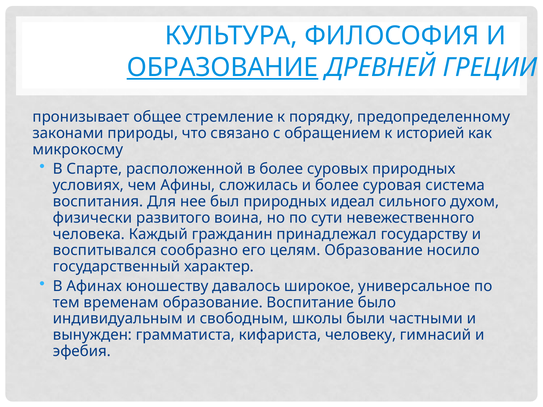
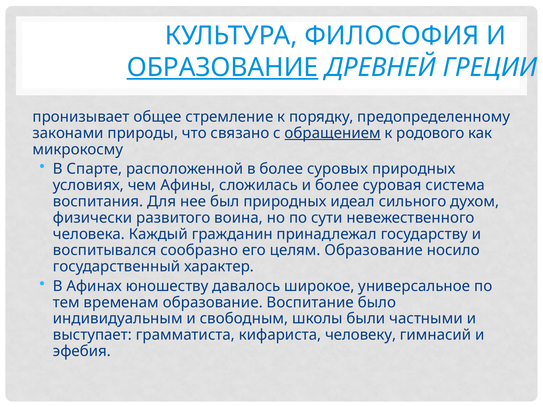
обращением underline: none -> present (333, 133)
историей: историей -> родового (430, 133)
вынужден: вынужден -> выступает (92, 335)
